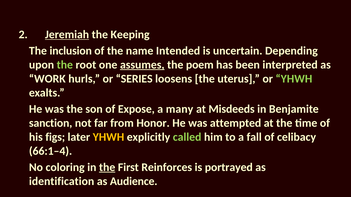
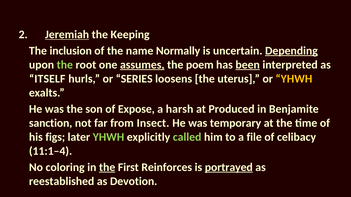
Intended: Intended -> Normally (178, 51)
Depending underline: none -> present (291, 51)
been underline: none -> present (248, 65)
WORK: WORK -> ITSELF (47, 79)
YHWH colour: light green -> yellow (294, 79)
many: many -> harsh (180, 109)
Misdeeds: Misdeeds -> Produced (232, 109)
Honor: Honor -> Insect (153, 123)
attempted: attempted -> temporary (236, 123)
YHWH colour: yellow -> light green (108, 137)
fall: fall -> file (254, 137)
66:1–4: 66:1–4 -> 11:1–4 (51, 151)
portrayed underline: none -> present (229, 168)
identification: identification -> reestablished (62, 182)
Audience: Audience -> Devotion (134, 182)
